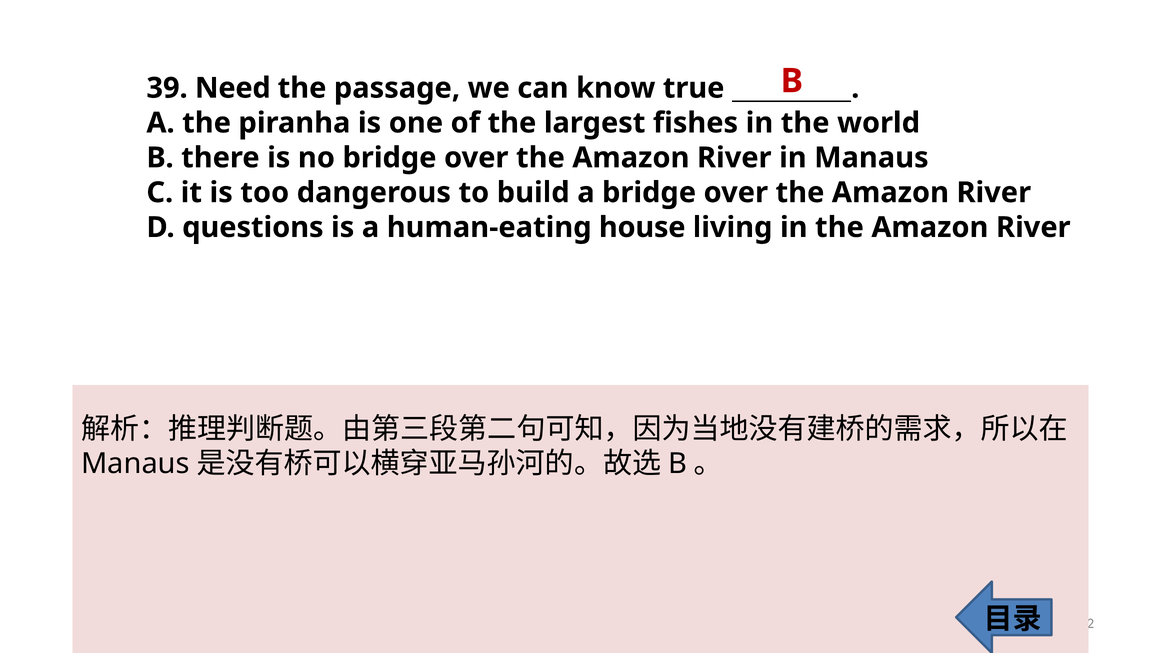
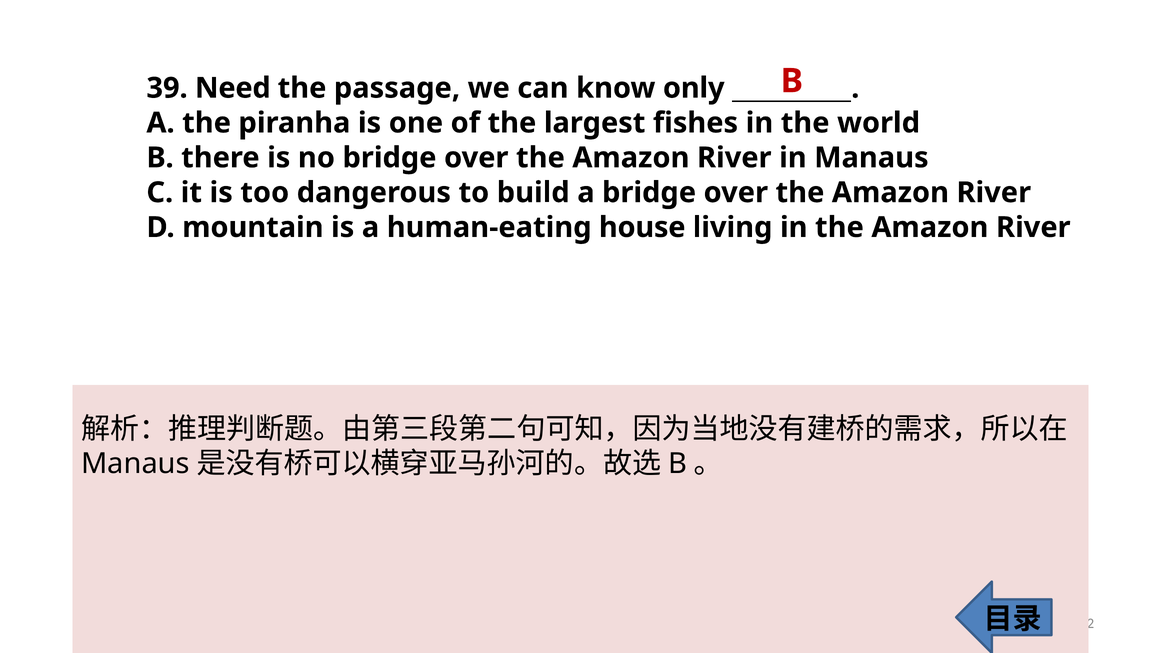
true: true -> only (694, 88)
questions: questions -> mountain (253, 227)
